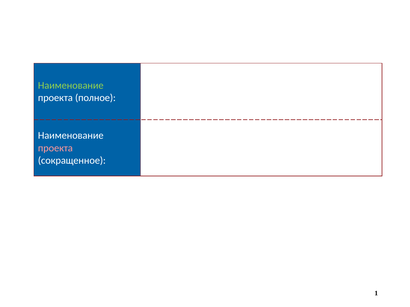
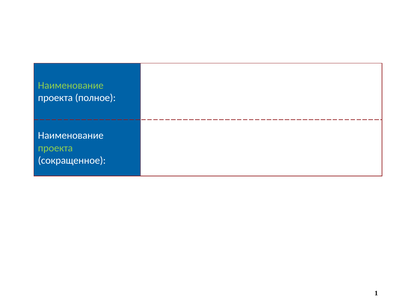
проекта colour: pink -> light green (55, 148)
